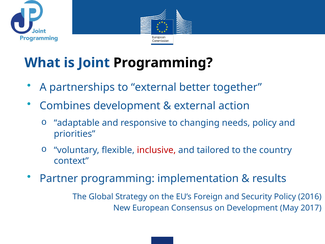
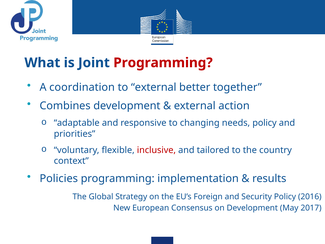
Programming colour: black -> red (163, 63)
partnerships: partnerships -> coordination (82, 87)
Partner: Partner -> Policies (59, 178)
